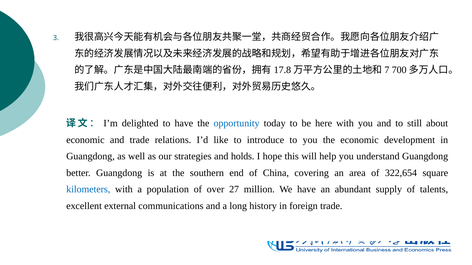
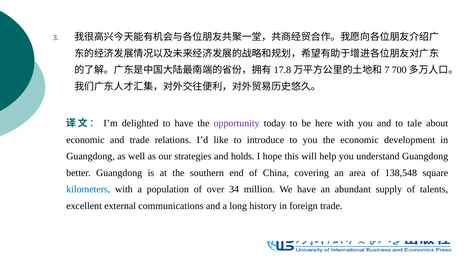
opportunity colour: blue -> purple (237, 124)
still: still -> tale (415, 124)
322,654: 322,654 -> 138,548 (401, 173)
27: 27 -> 34 (234, 190)
